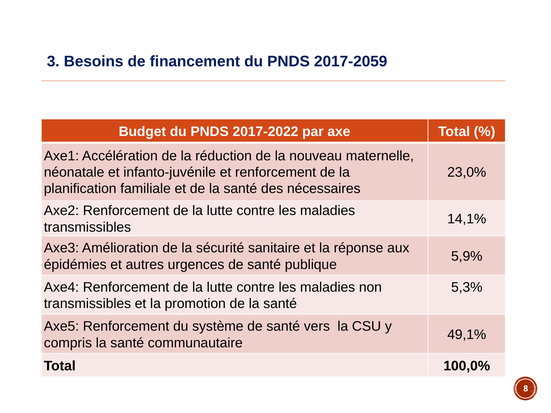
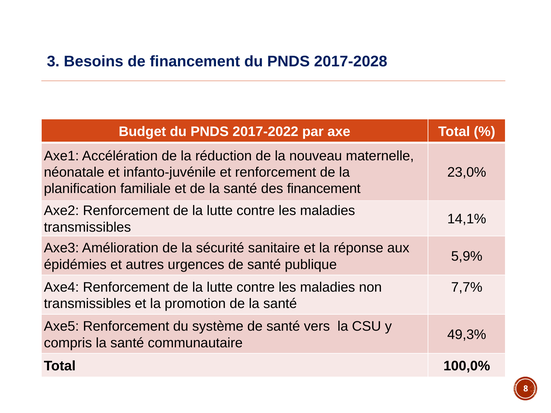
2017-2059: 2017-2059 -> 2017-2028 (351, 61)
des nécessaires: nécessaires -> financement (324, 189)
5,3%: 5,3% -> 7,7% (467, 287)
49,1%: 49,1% -> 49,3% (467, 335)
